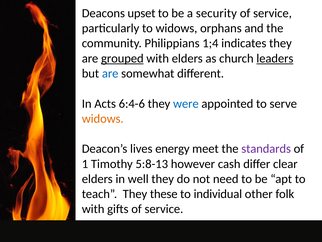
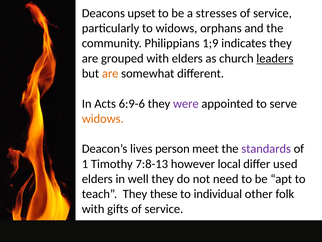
security: security -> stresses (216, 13)
1;4: 1;4 -> 1;9 (210, 43)
grouped underline: present -> none (122, 58)
are colour: blue -> orange (110, 73)
6:4-6: 6:4-6 -> 6:9-6 (132, 103)
were colour: blue -> purple (186, 103)
energy: energy -> person (172, 148)
5:8-13: 5:8-13 -> 7:8-13 (152, 164)
cash: cash -> local (229, 164)
clear: clear -> used (285, 164)
